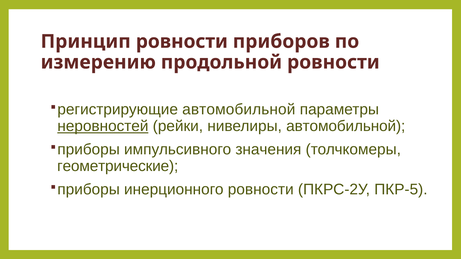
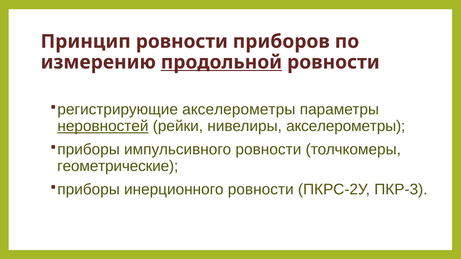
продольной underline: none -> present (221, 62)
автомобильной: автомобильной -> акселерометры (239, 110)
нивелиры автомобильной: автомобильной -> акселерометры (346, 126)
импульсивного значения: значения -> ровности (268, 150)
ПКР-5: ПКР-5 -> ПКР-3 (401, 190)
